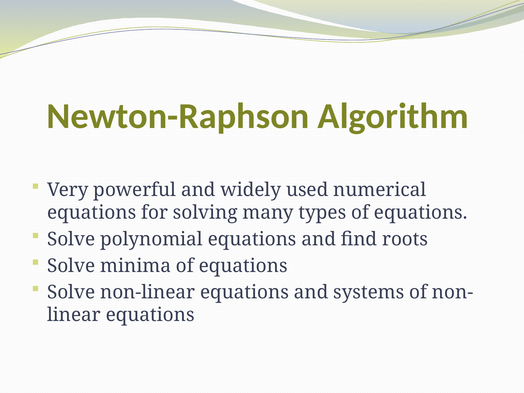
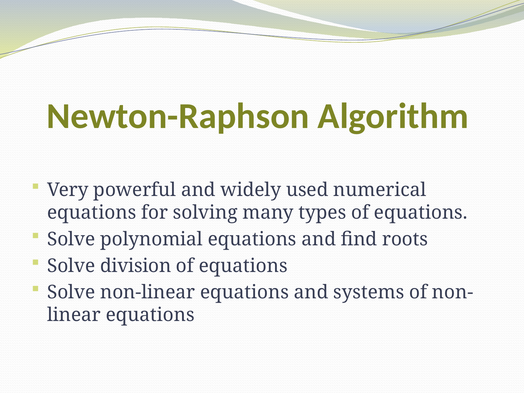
minima: minima -> division (136, 266)
